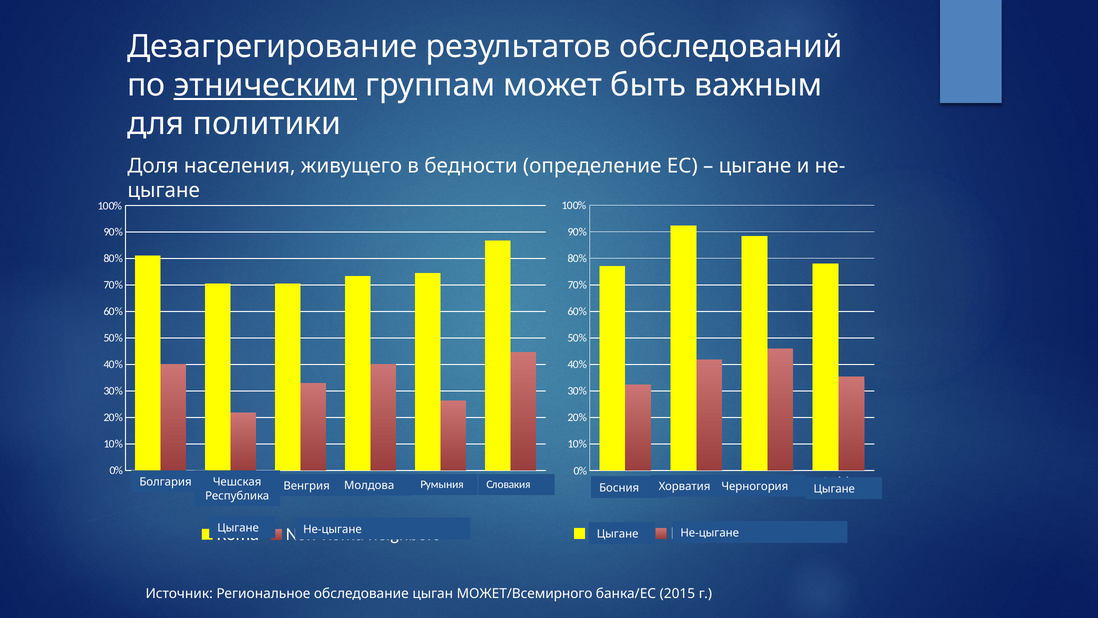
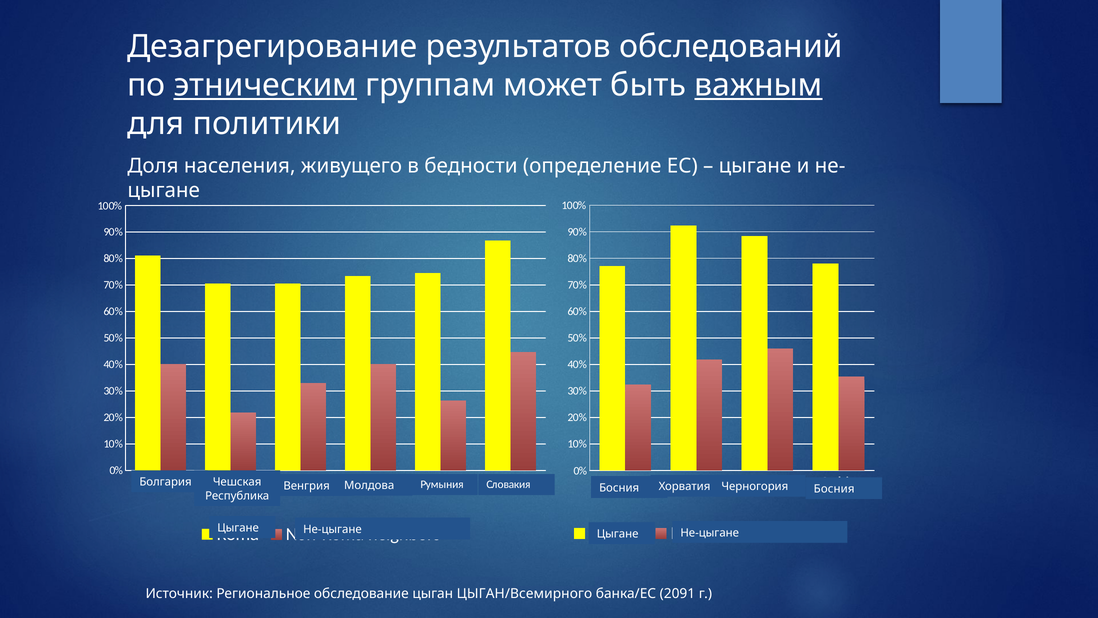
важным underline: none -> present (758, 85)
Цыгане: Цыгане -> Босния (834, 489)
МОЖЕТ/Всемирного: МОЖЕТ/Всемирного -> ЦЫГАН/Всемирного (524, 593)
2015: 2015 -> 2091 (677, 593)
